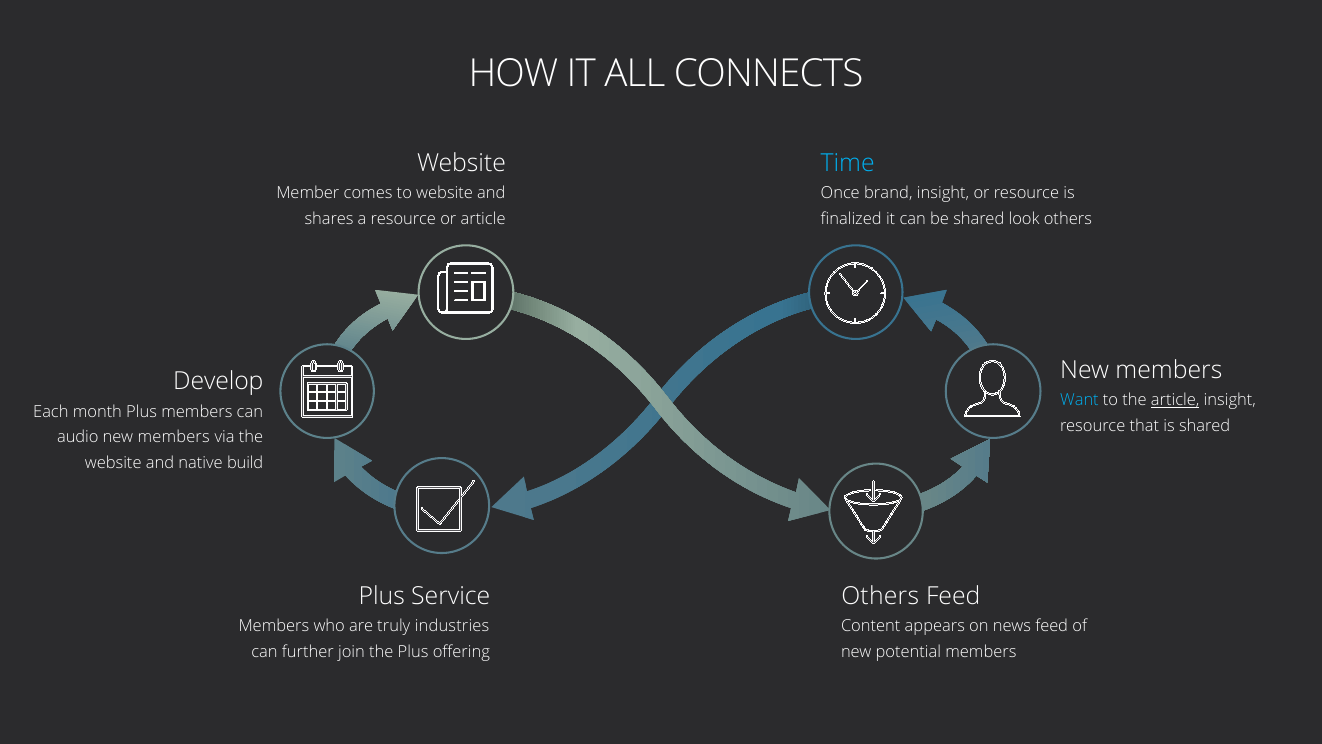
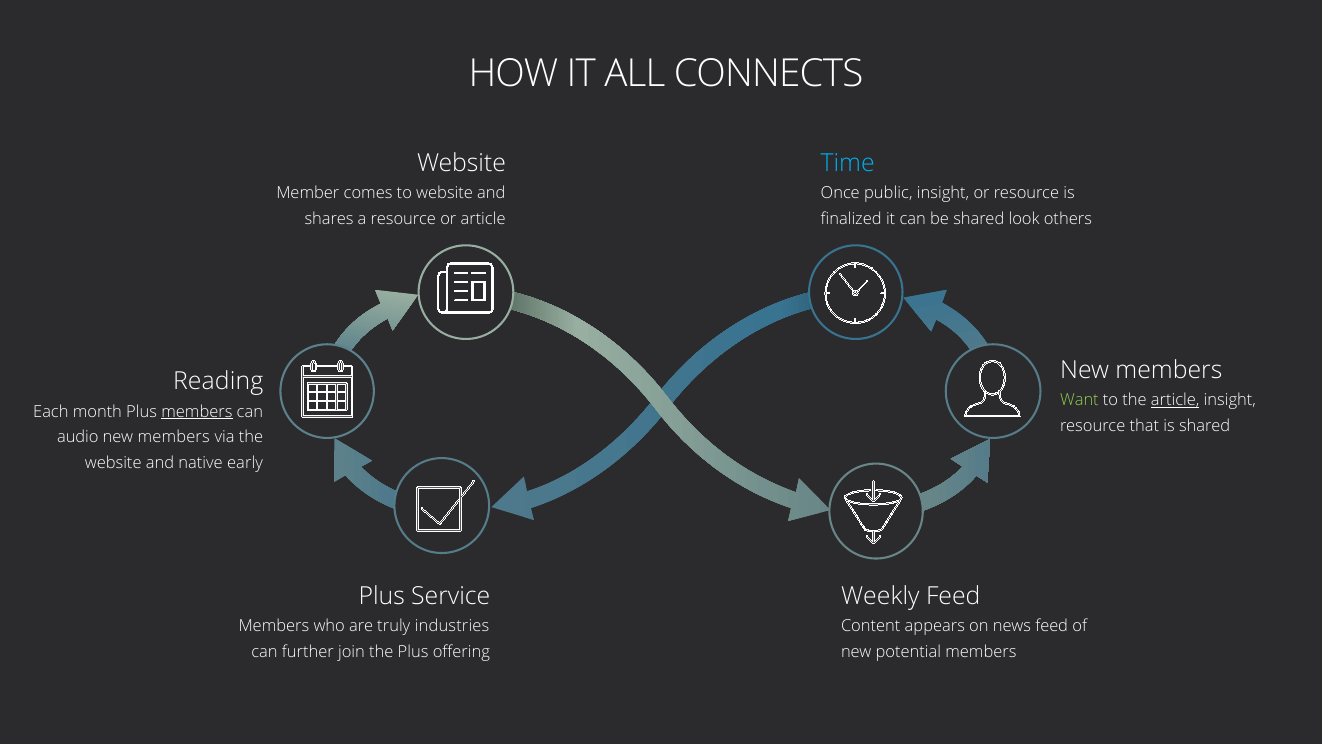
brand: brand -> public (888, 193)
Develop: Develop -> Reading (218, 381)
Want colour: light blue -> light green (1079, 400)
members underline: none -> present (197, 412)
build: build -> early (245, 463)
Others: Others -> Weekly (880, 596)
